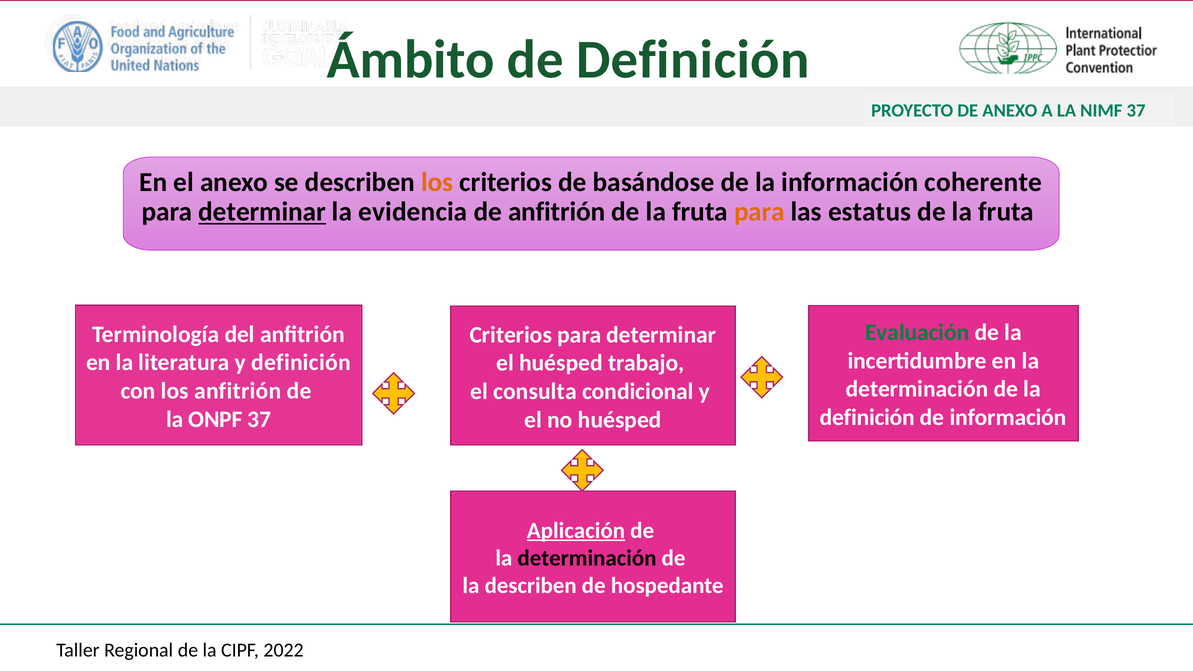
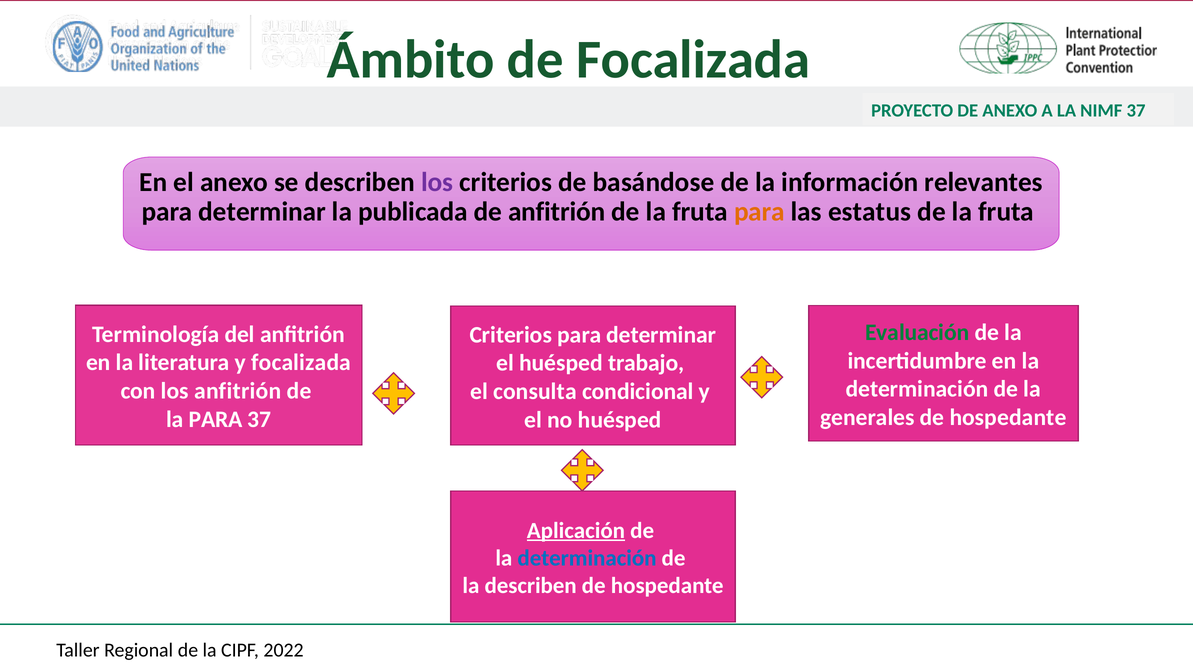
de Definición: Definición -> Focalizada (693, 60)
los colour: orange -> purple (437, 182)
coherente: coherente -> relevantes (984, 182)
determinar underline: present -> none (262, 212)
evidencia: evidencia -> publicada (413, 212)
y definición: definición -> focalizada (301, 363)
definición: definición -> generales (867, 417)
información: información -> hospedante (1008, 417)
la ONPF: ONPF -> PARA (216, 419)
determinación colour: black -> blue (587, 558)
